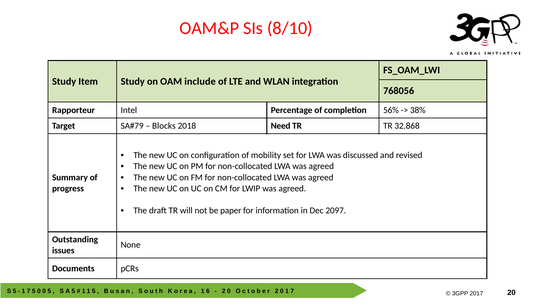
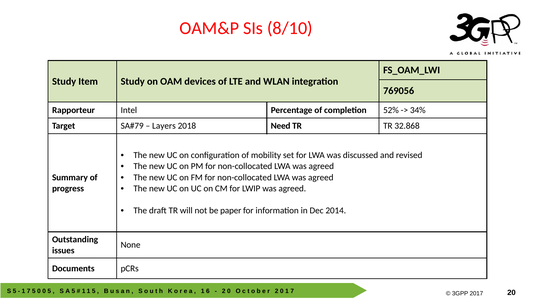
include: include -> devices (200, 82)
768056: 768056 -> 769056 (399, 91)
56%: 56% -> 52% (391, 110)
38%: 38% -> 34% (418, 110)
Blocks: Blocks -> Layers (164, 126)
2097: 2097 -> 2014 (336, 211)
